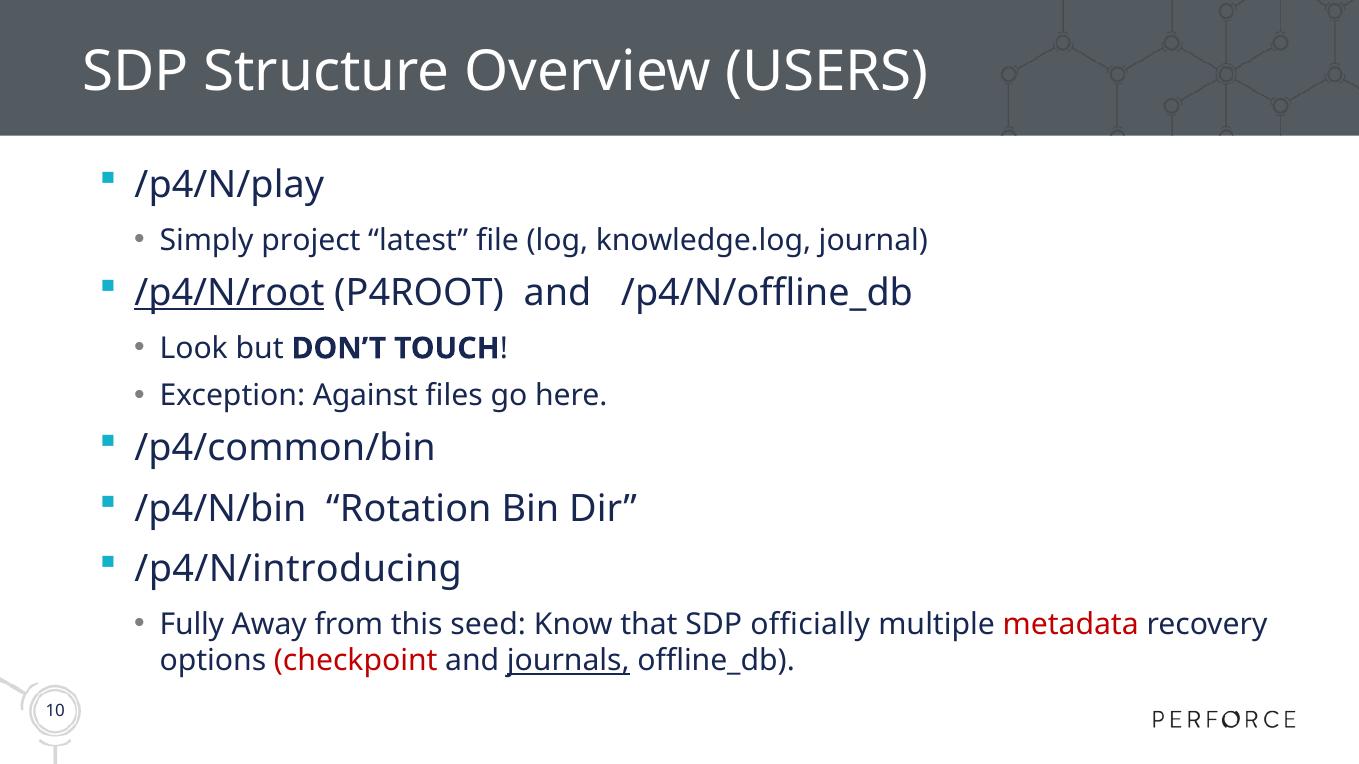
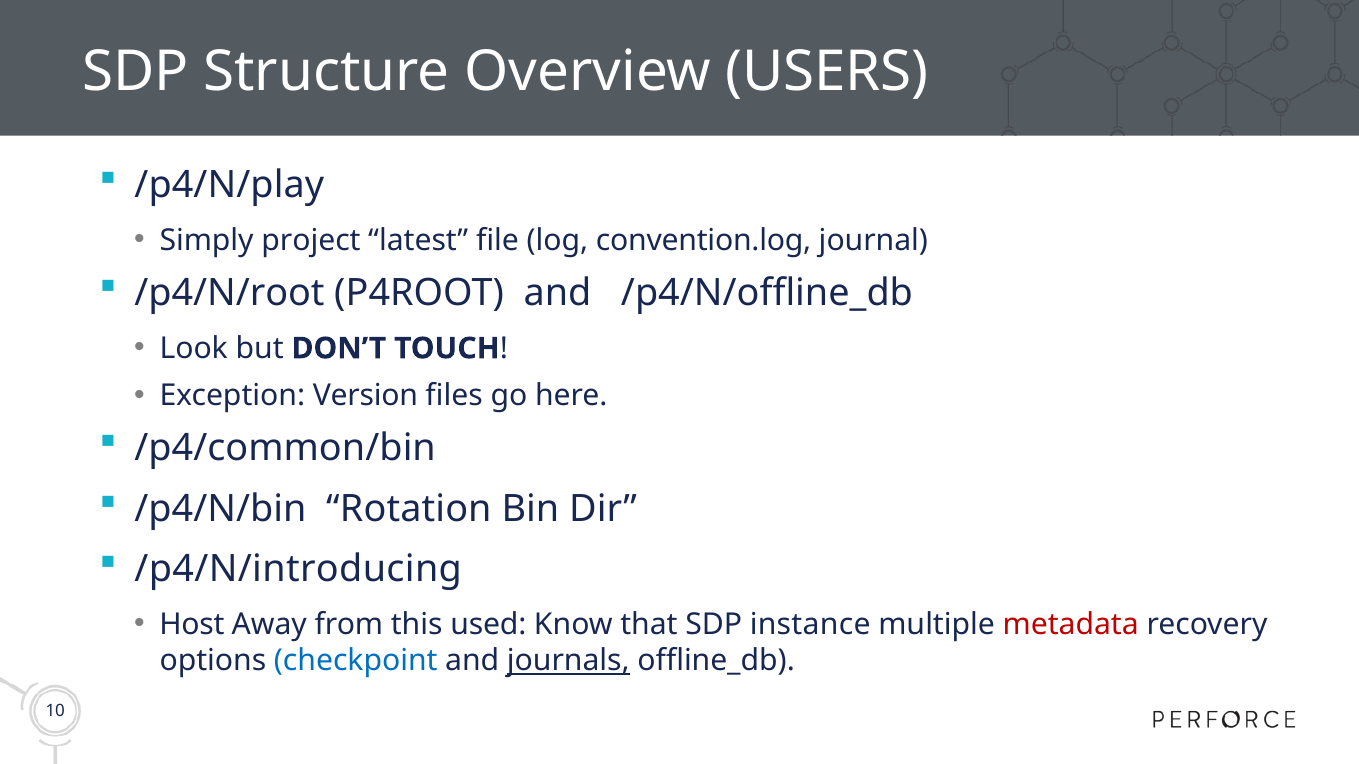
knowledge.log: knowledge.log -> convention.log (704, 241)
/p4/N/root underline: present -> none (229, 293)
Against: Against -> Version (365, 396)
Fully: Fully -> Host (192, 625)
seed: seed -> used (488, 625)
officially: officially -> instance (810, 625)
checkpoint colour: red -> blue (356, 661)
